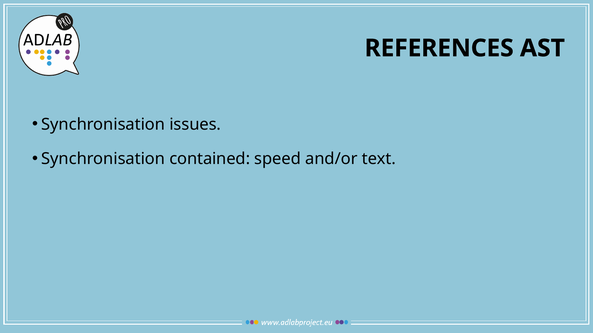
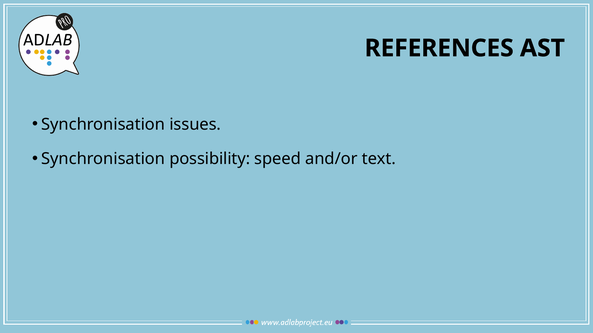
contained: contained -> possibility (210, 159)
